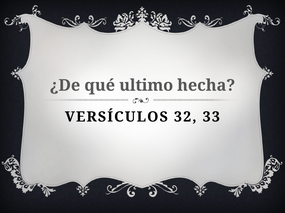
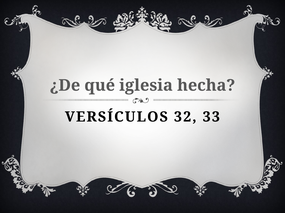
ultimo: ultimo -> iglesia (146, 86)
